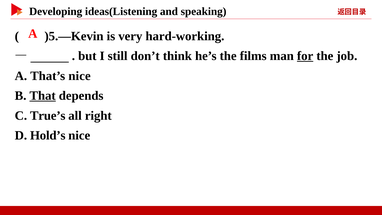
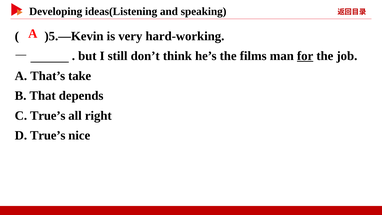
That’s nice: nice -> take (80, 76)
That underline: present -> none (43, 96)
D Hold’s: Hold’s -> True’s (48, 135)
